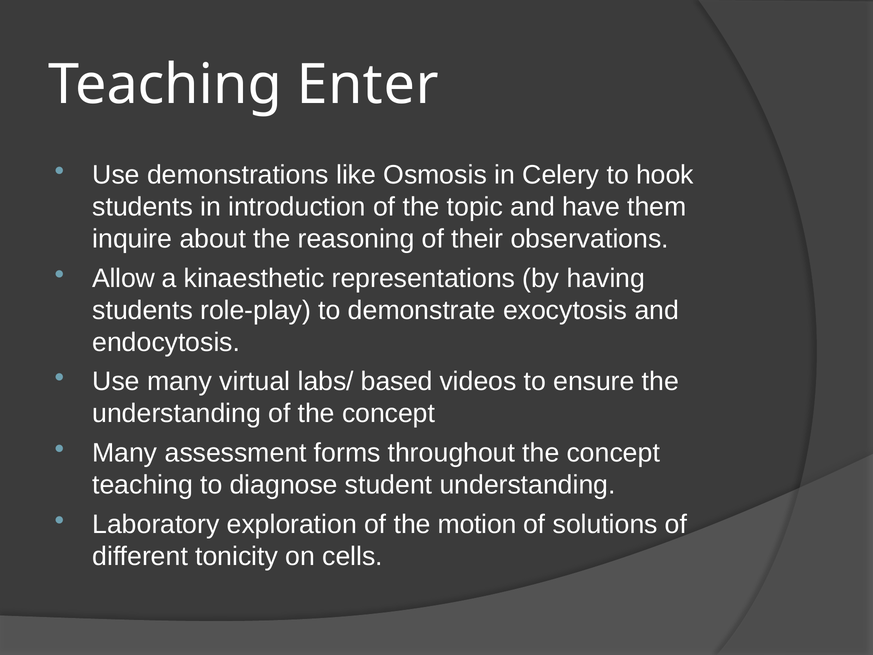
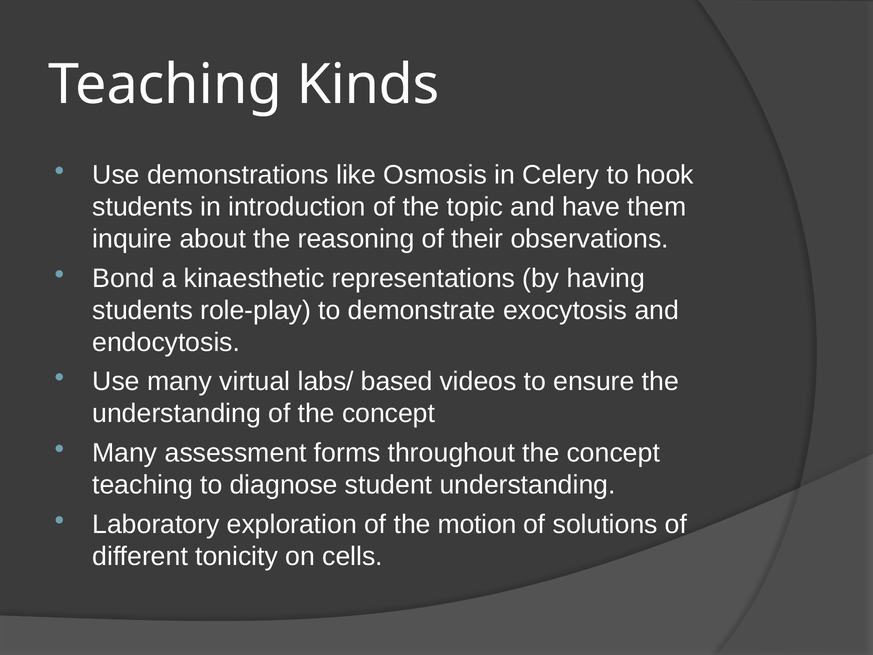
Enter: Enter -> Kinds (368, 85)
Allow: Allow -> Bond (123, 278)
